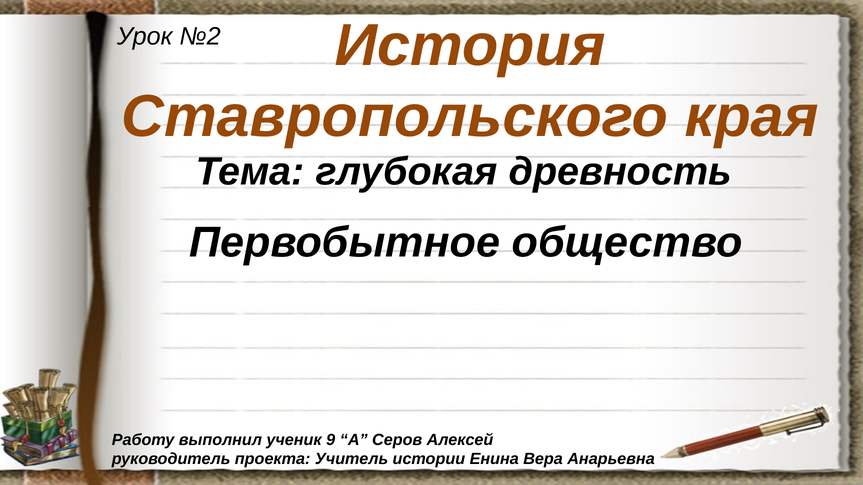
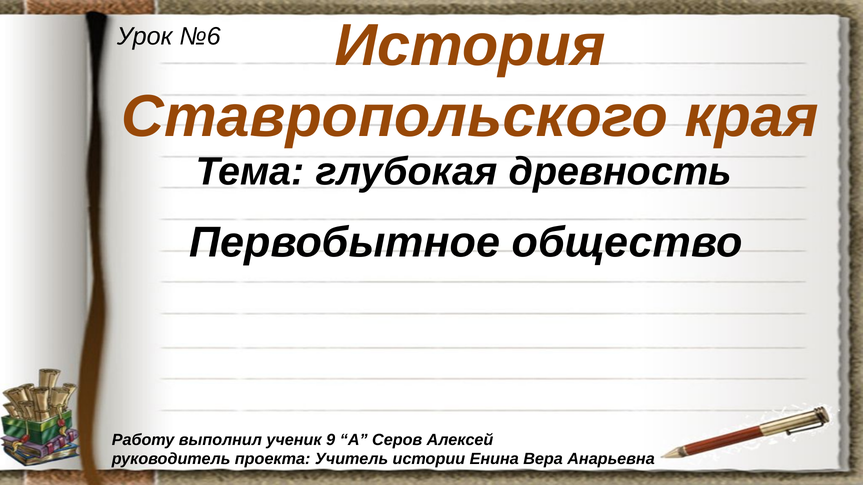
№2: №2 -> №6 (200, 37)
